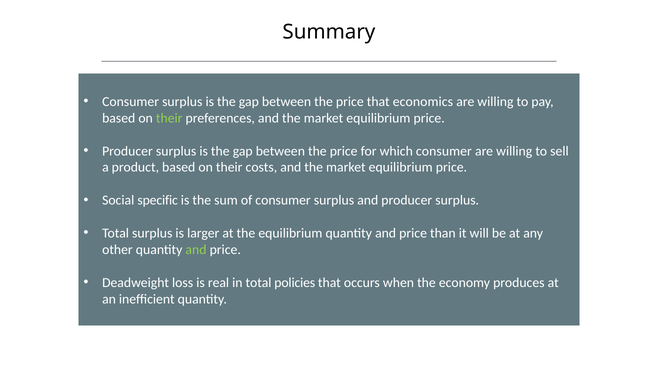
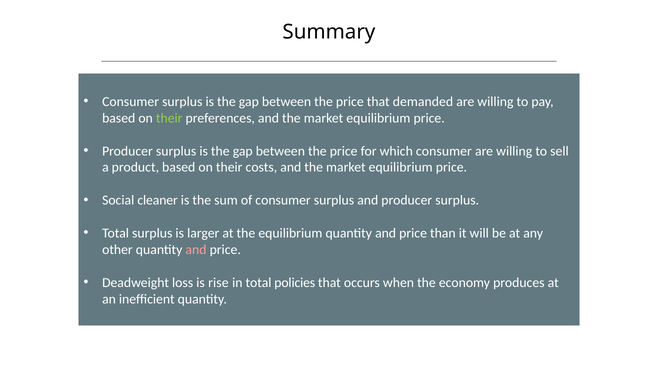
economics: economics -> demanded (423, 102)
specific: specific -> cleaner (158, 200)
and colour: light green -> pink (196, 250)
real: real -> rise (218, 283)
